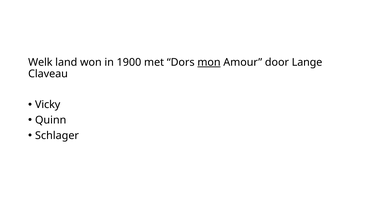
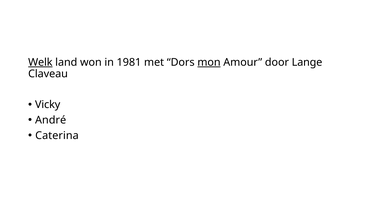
Welk underline: none -> present (40, 62)
1900: 1900 -> 1981 (129, 62)
Quinn: Quinn -> André (51, 120)
Schlager: Schlager -> Caterina (57, 136)
